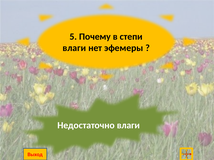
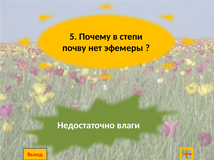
влаги: влаги -> почву (74, 48)
